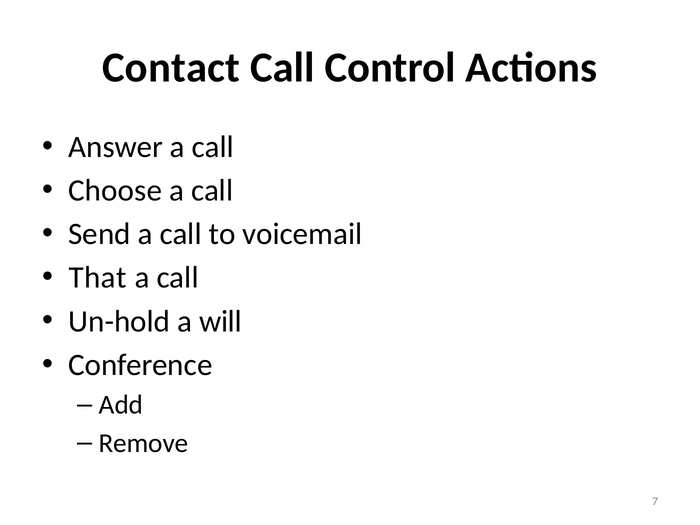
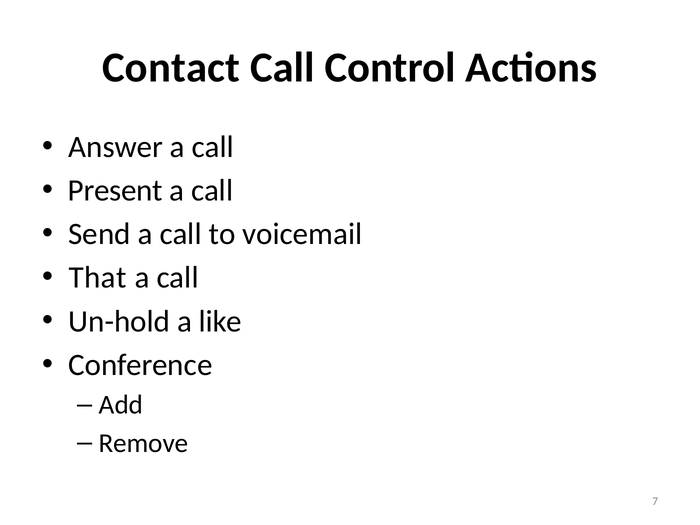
Choose: Choose -> Present (115, 190)
will: will -> like (220, 321)
